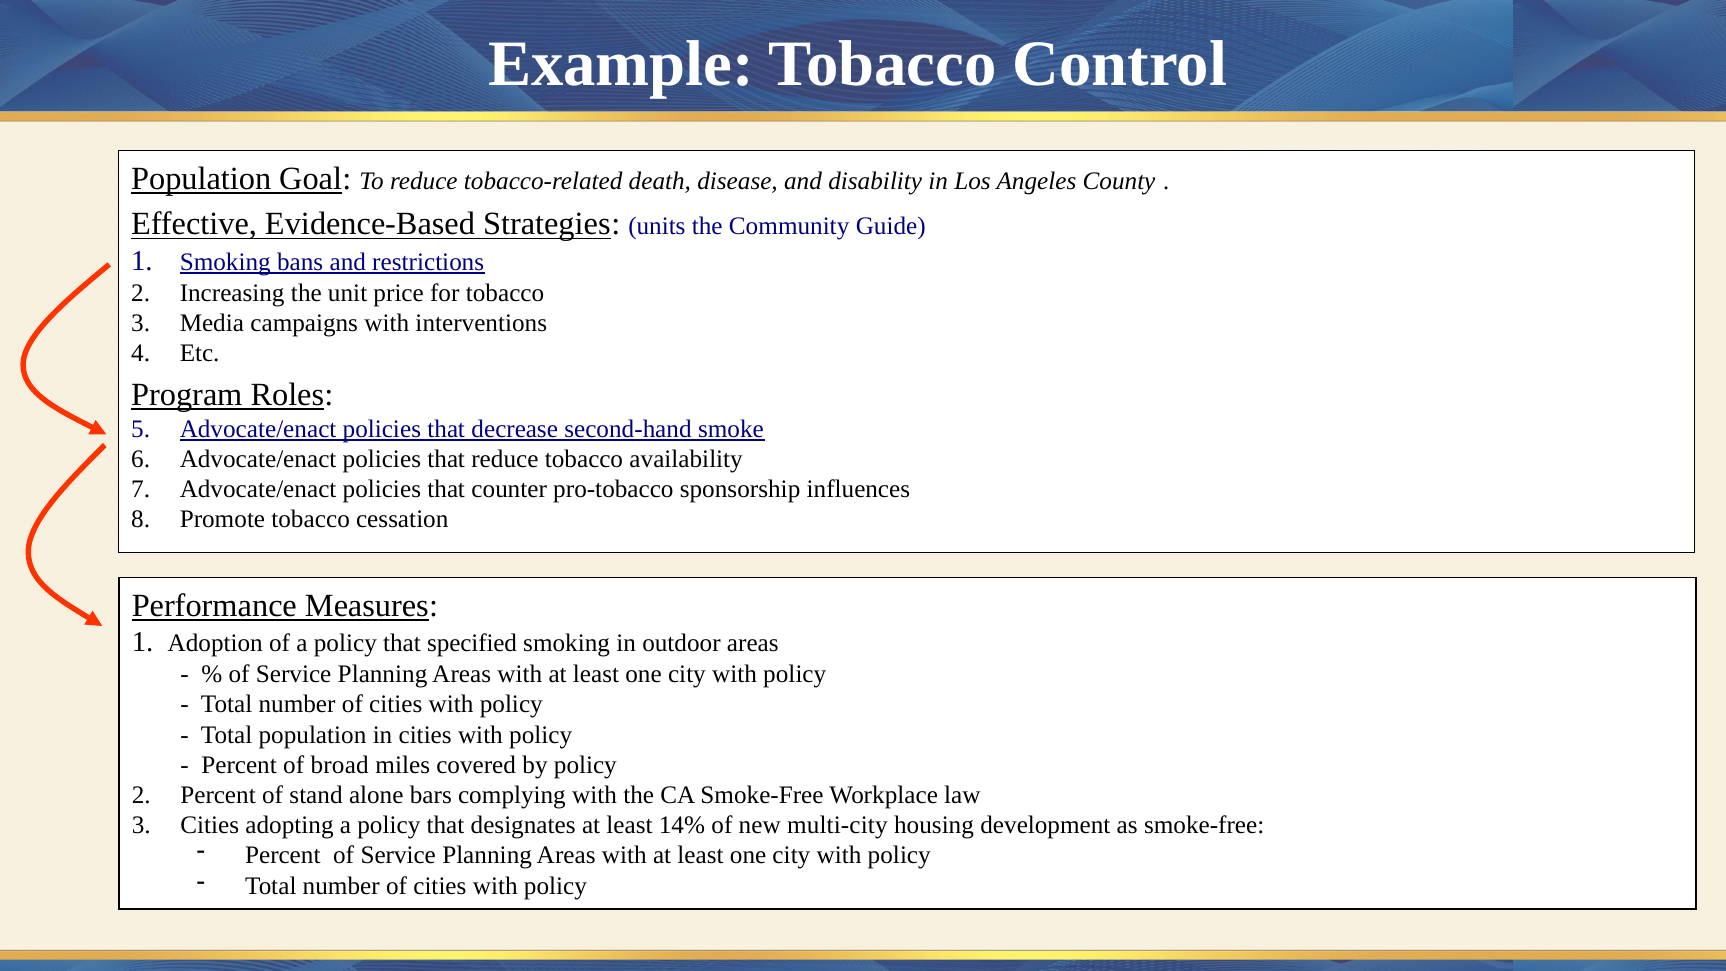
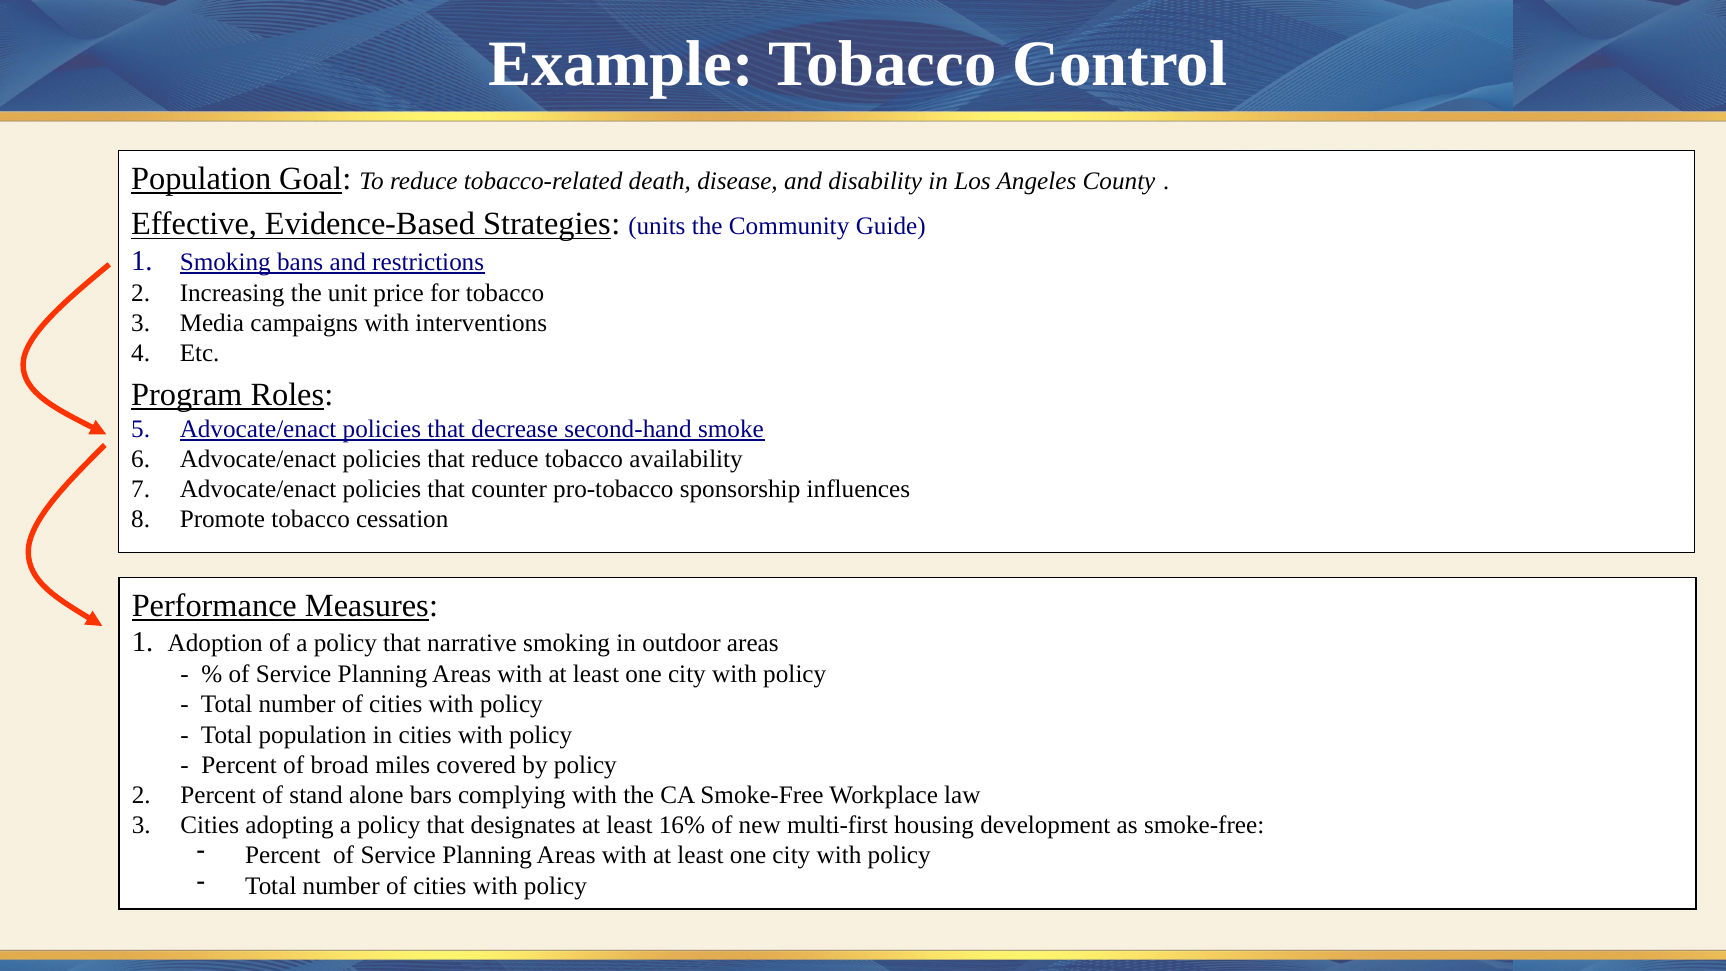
specified: specified -> narrative (472, 643)
14%: 14% -> 16% (682, 825)
multi-city: multi-city -> multi-first (838, 825)
